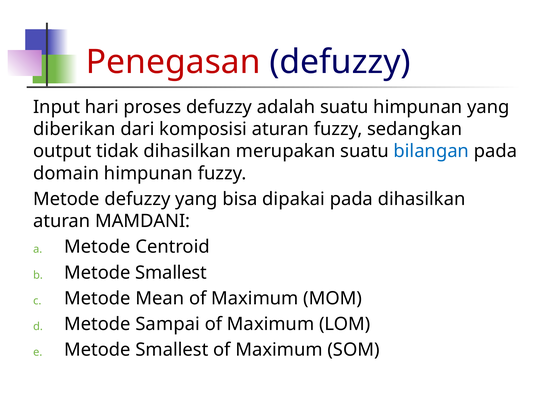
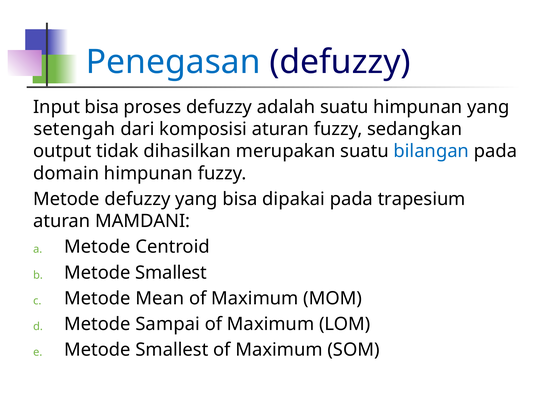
Penegasan colour: red -> blue (173, 62)
Input hari: hari -> bisa (102, 107)
diberikan: diberikan -> setengah (74, 129)
pada dihasilkan: dihasilkan -> trapesium (422, 199)
